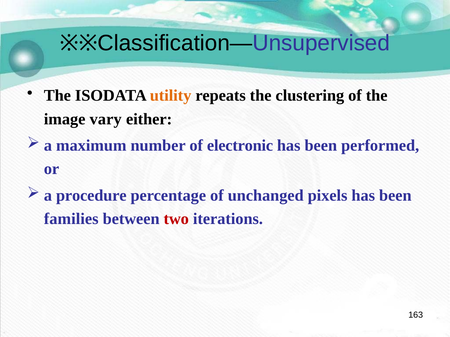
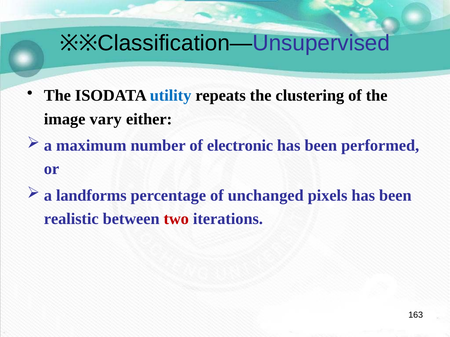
utility colour: orange -> blue (171, 96)
procedure: procedure -> landforms (91, 196)
families: families -> realistic (71, 219)
